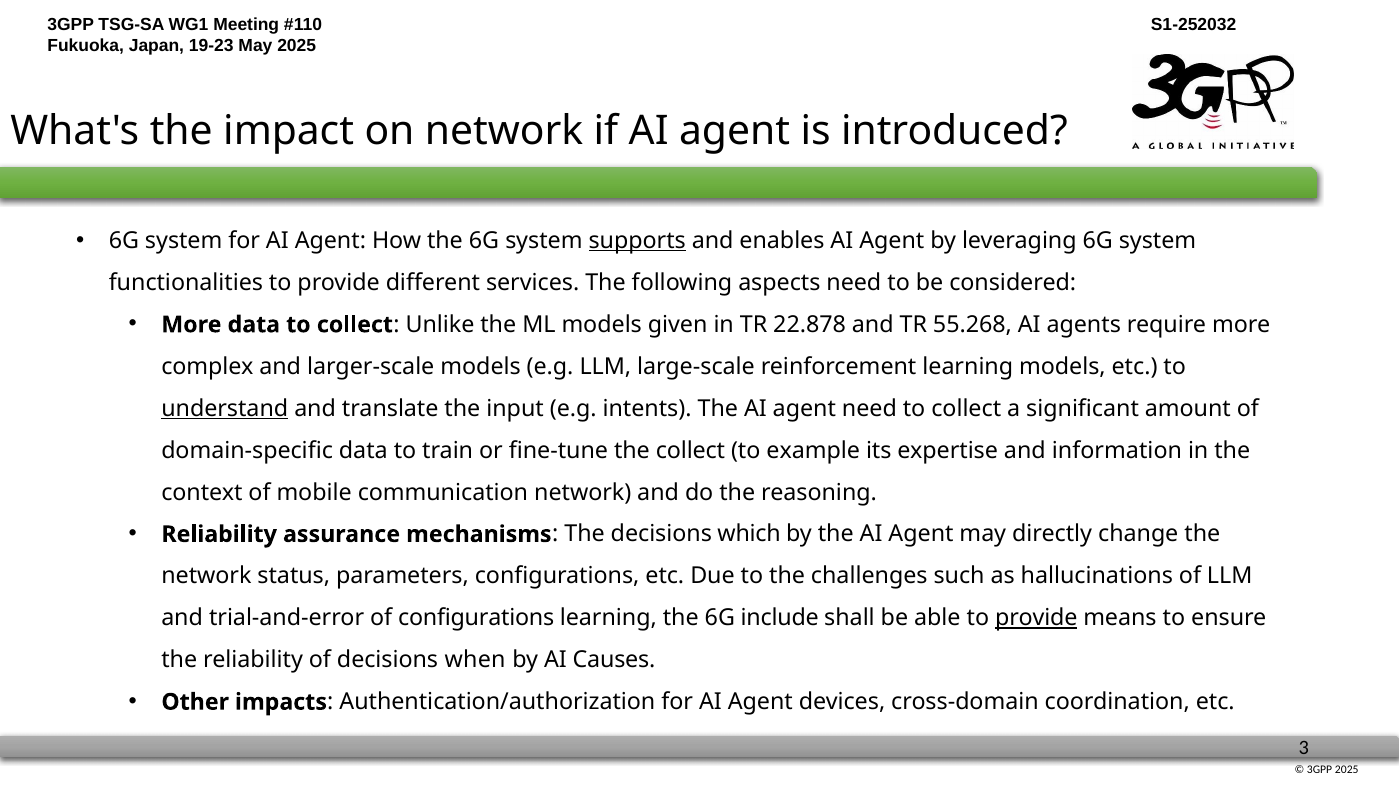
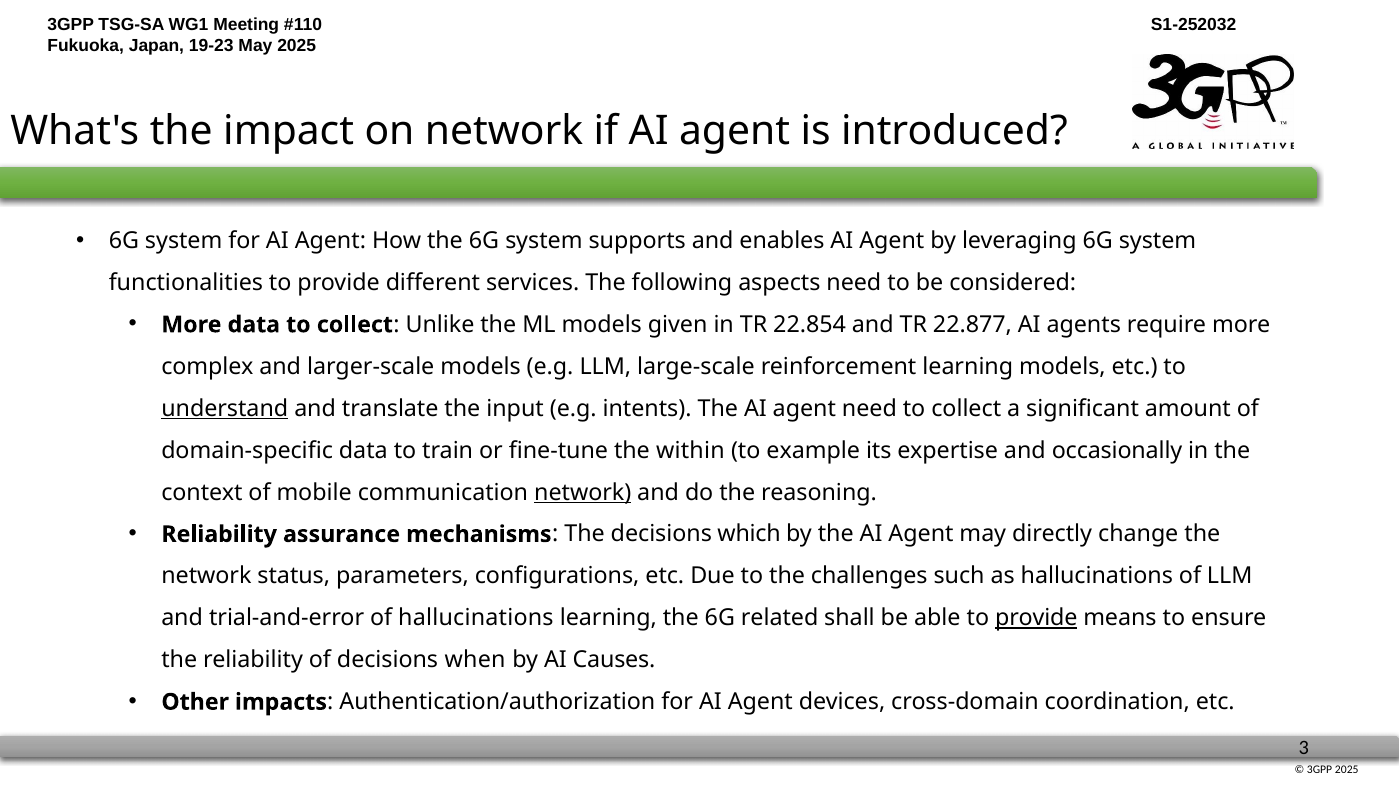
supports underline: present -> none (637, 241)
22.878: 22.878 -> 22.854 (810, 325)
55.268: 55.268 -> 22.877 (972, 325)
the collect: collect -> within (690, 450)
information: information -> occasionally (1117, 450)
network underline: none -> present (583, 492)
of configurations: configurations -> hallucinations (476, 618)
include: include -> related (780, 618)
